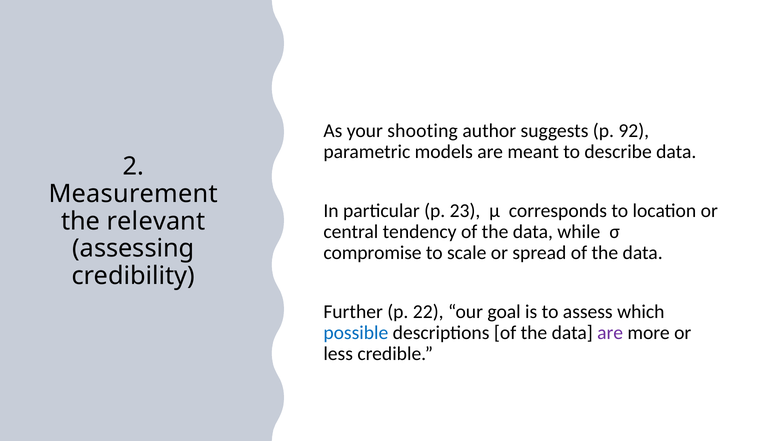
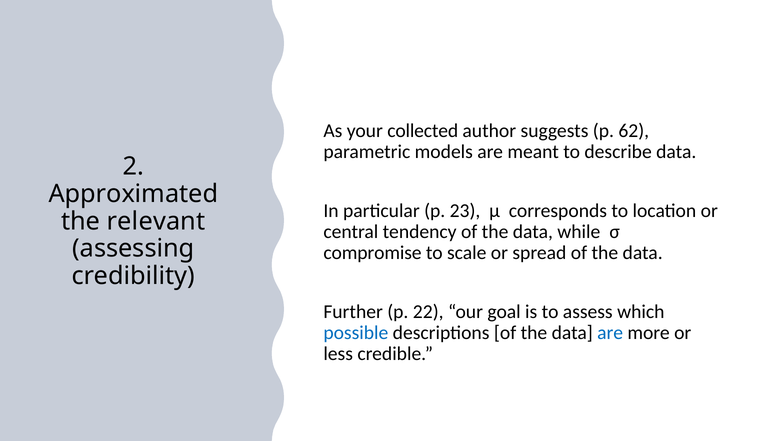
shooting: shooting -> collected (423, 131)
92: 92 -> 62 (634, 131)
Measurement: Measurement -> Approximated (133, 194)
are colour: purple -> blue (610, 333)
